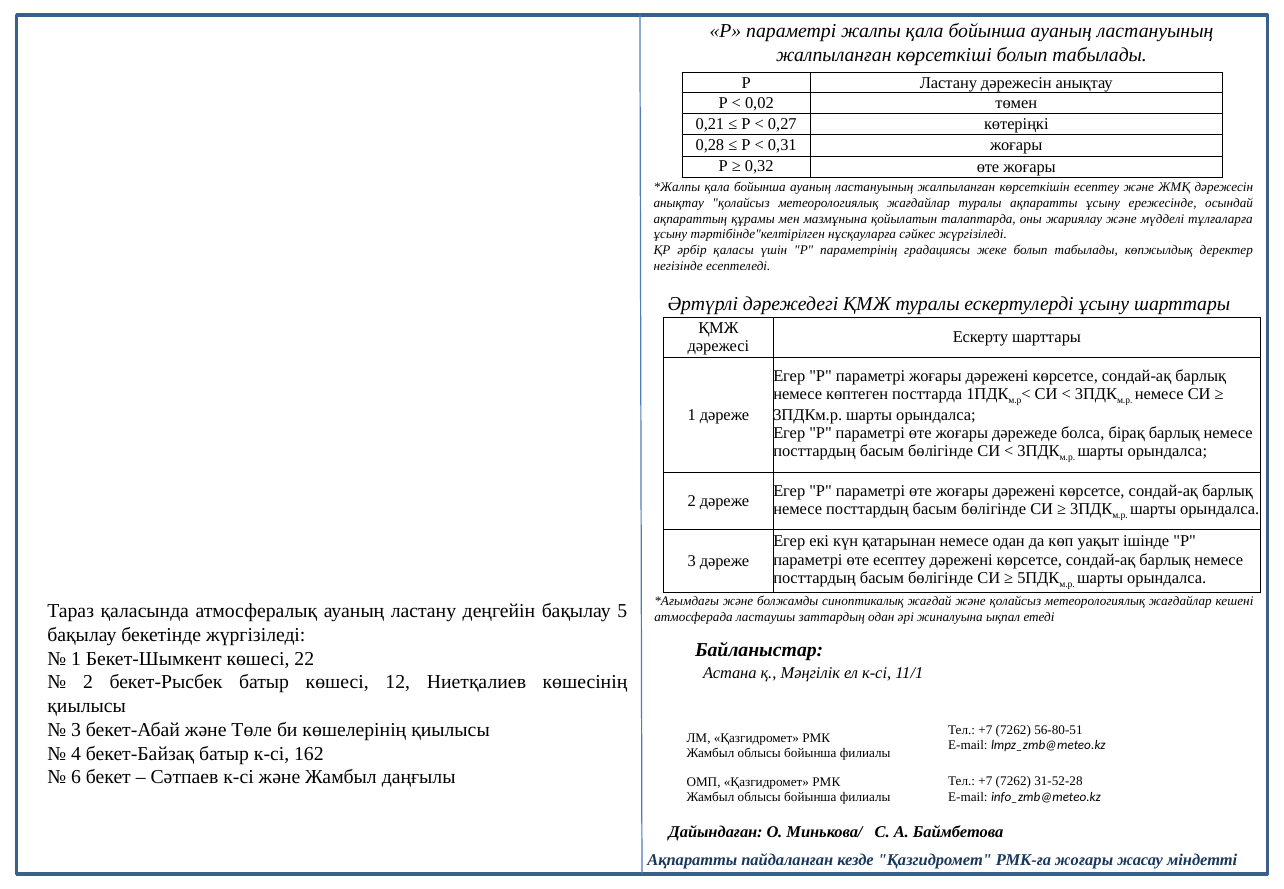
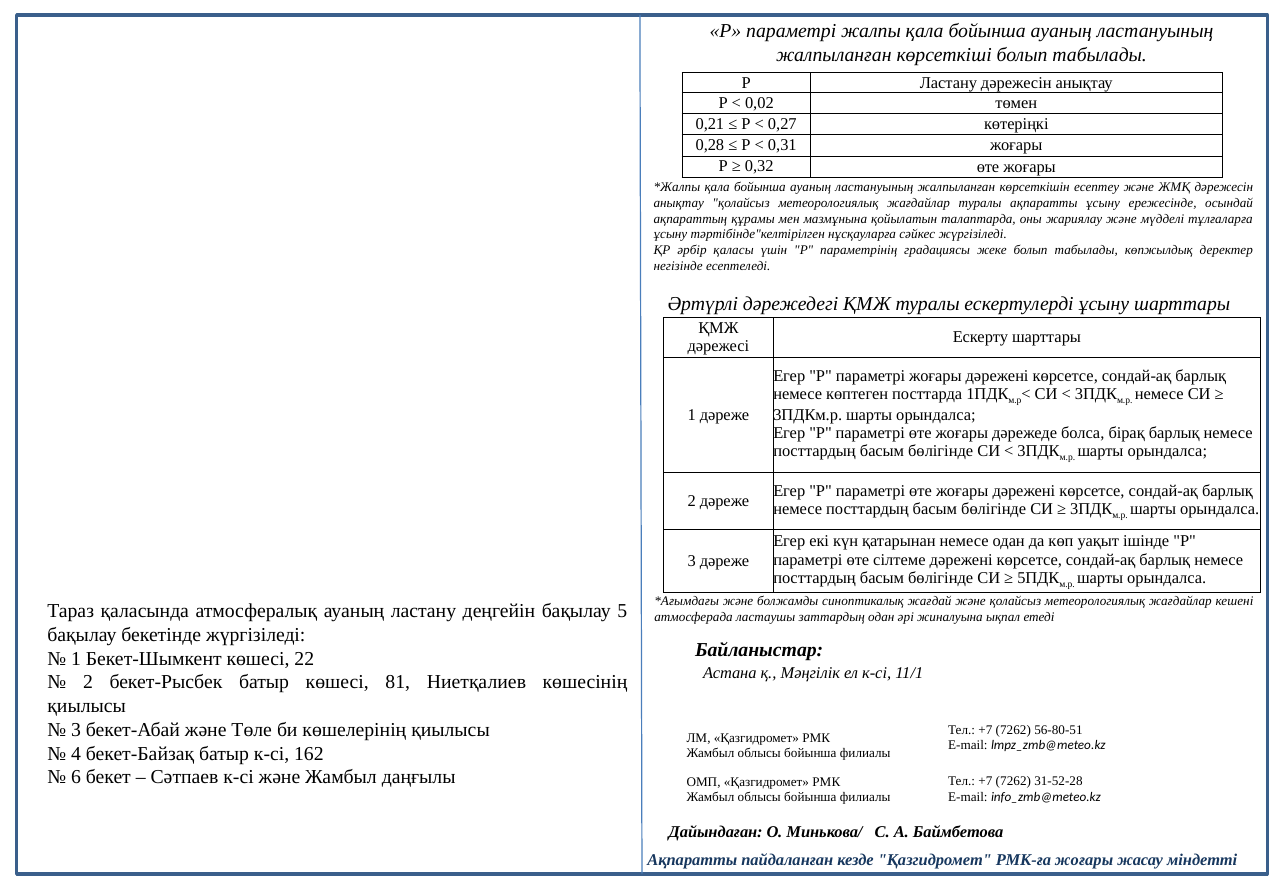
өте есептеу: есептеу -> сілтеме (899, 560)
12: 12 -> 81 (398, 682)
